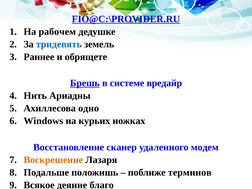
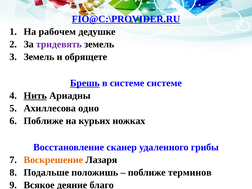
тридевять colour: blue -> purple (59, 44)
Раннее: Раннее -> Земель (39, 57)
системе вредайр: вредайр -> системе (164, 83)
Нить underline: none -> present (35, 96)
Windows: Windows -> Поближе (43, 121)
модем: модем -> грибы (205, 147)
